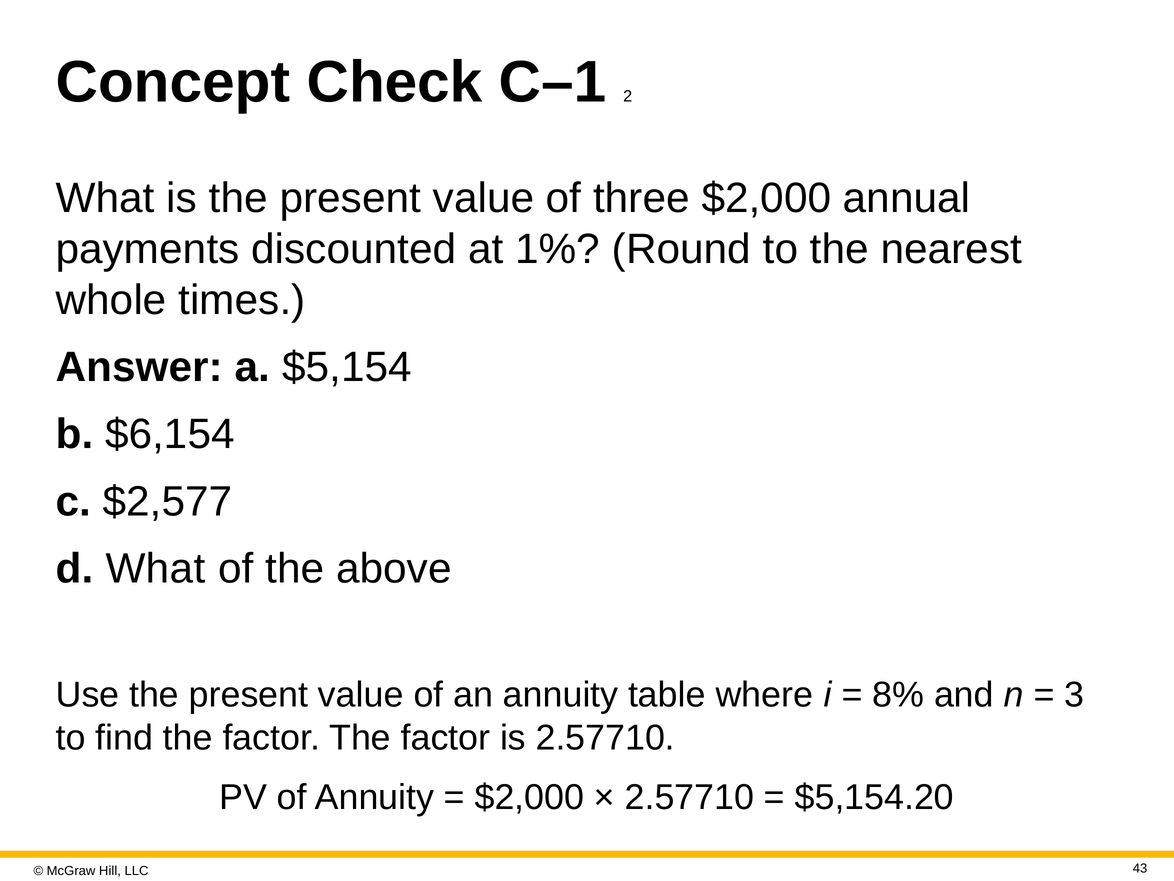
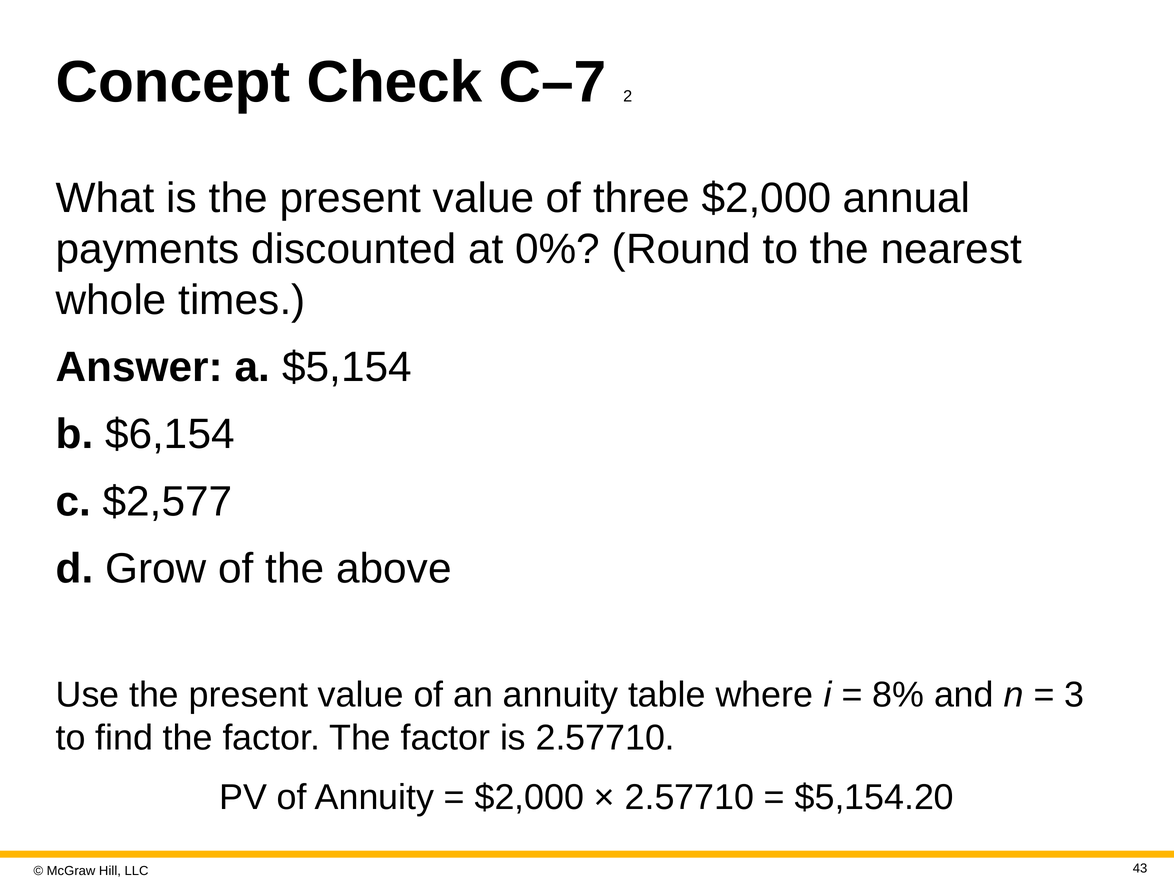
C–1: C–1 -> C–7 (553, 82)
1%: 1% -> 0% (558, 249)
d What: What -> Grow (156, 568)
